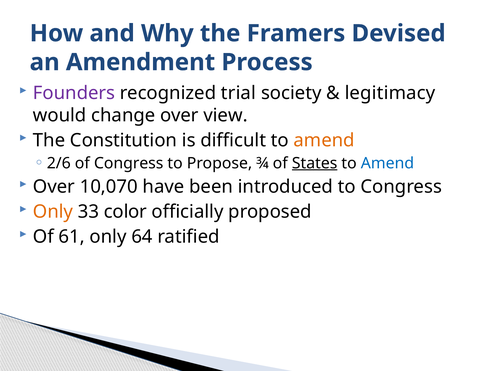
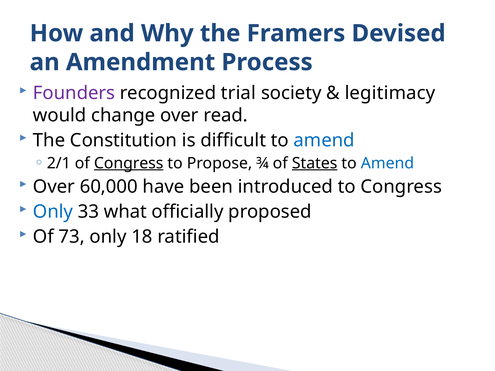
view: view -> read (226, 116)
amend colour: orange -> blue (324, 141)
2/6: 2/6 -> 2/1 (59, 163)
Congress underline: none -> present (129, 163)
10,070: 10,070 -> 60,000 (109, 187)
Only colour: orange -> blue (53, 212)
color: color -> what (125, 212)
61: 61 -> 73 (72, 237)
64: 64 -> 18 (142, 237)
